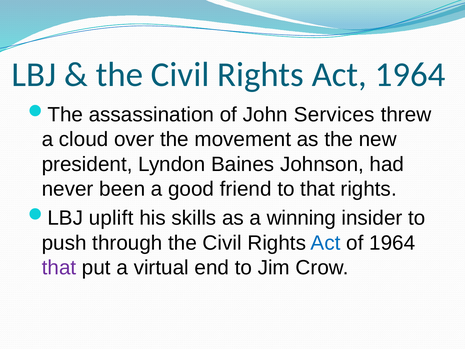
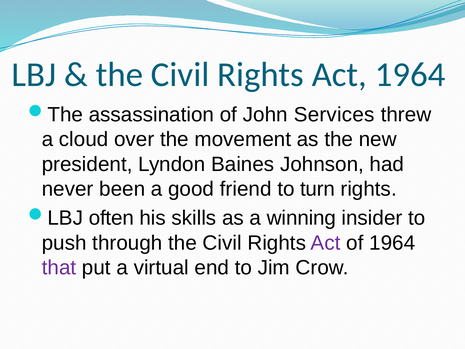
to that: that -> turn (318, 189)
uplift: uplift -> often (111, 218)
Act colour: blue -> purple (326, 243)
